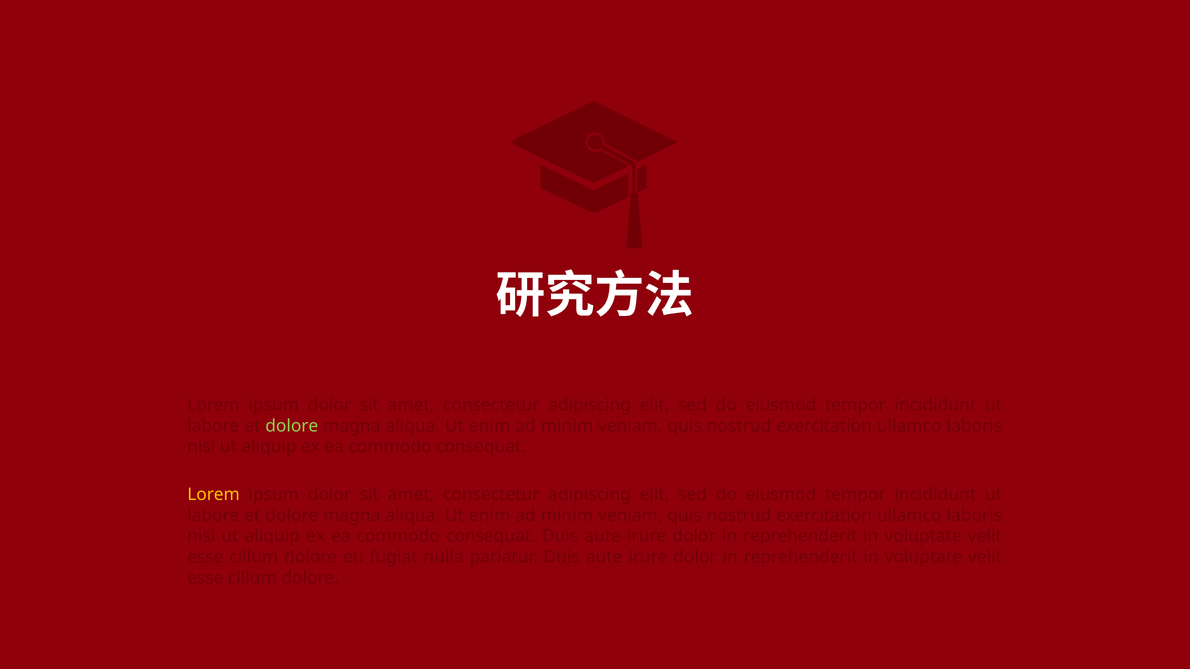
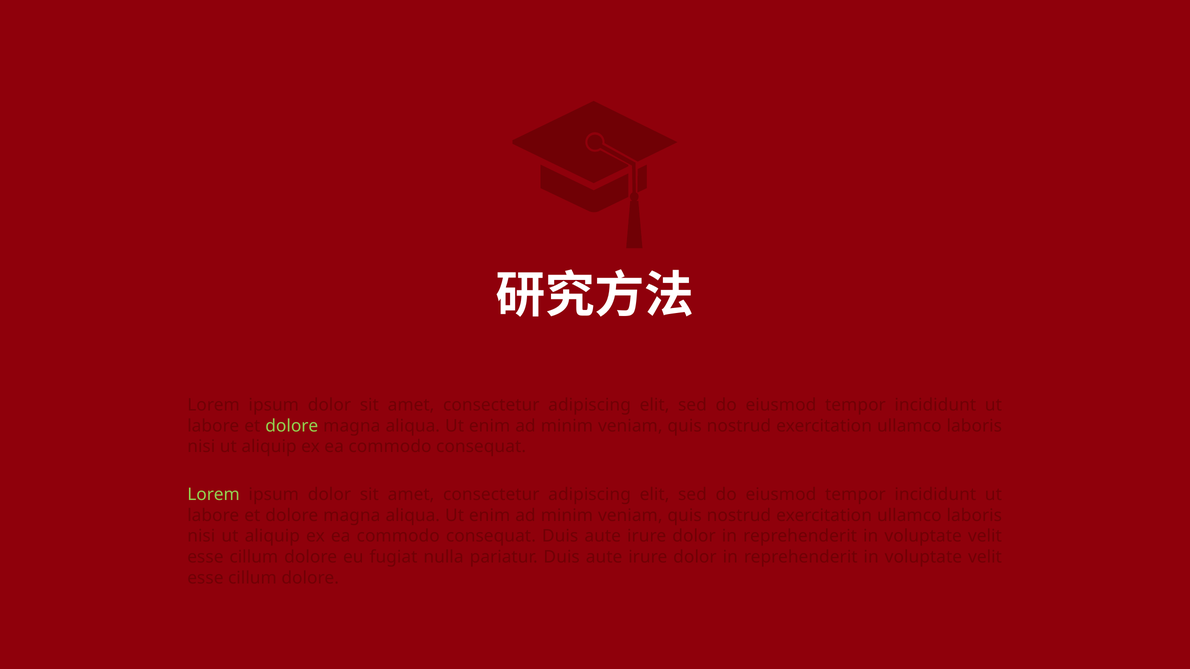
Lorem colour: yellow -> light green (214, 495)
